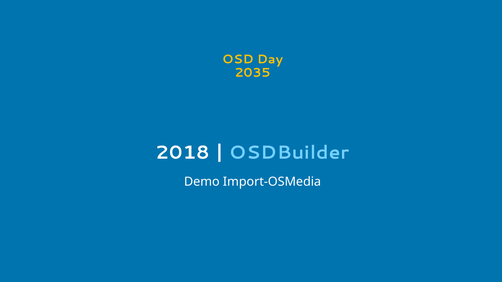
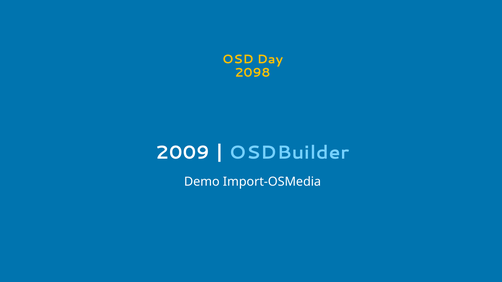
2035: 2035 -> 2098 (253, 73)
2018: 2018 -> 2009 (183, 153)
